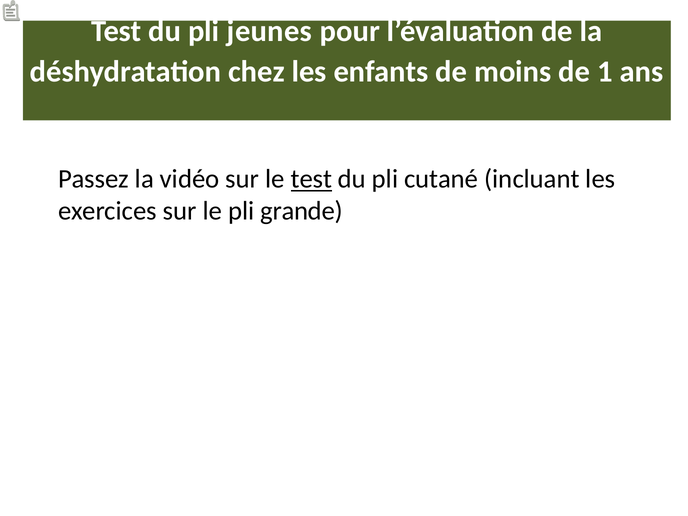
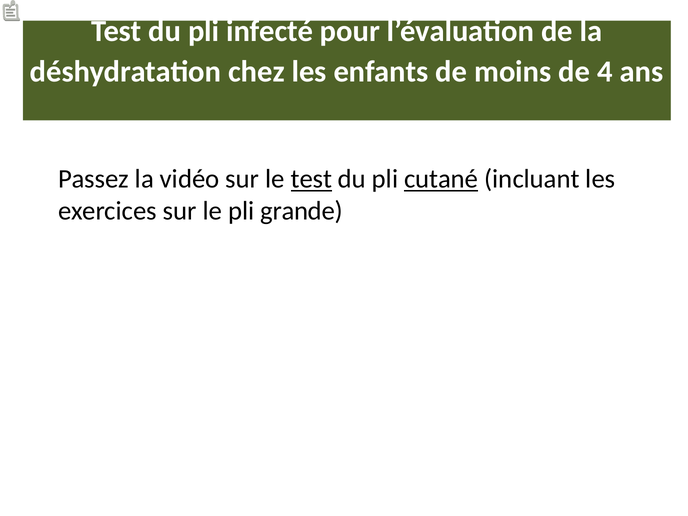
jeunes: jeunes -> infecté (270, 31)
1: 1 -> 4 (605, 72)
cutané underline: none -> present (441, 179)
